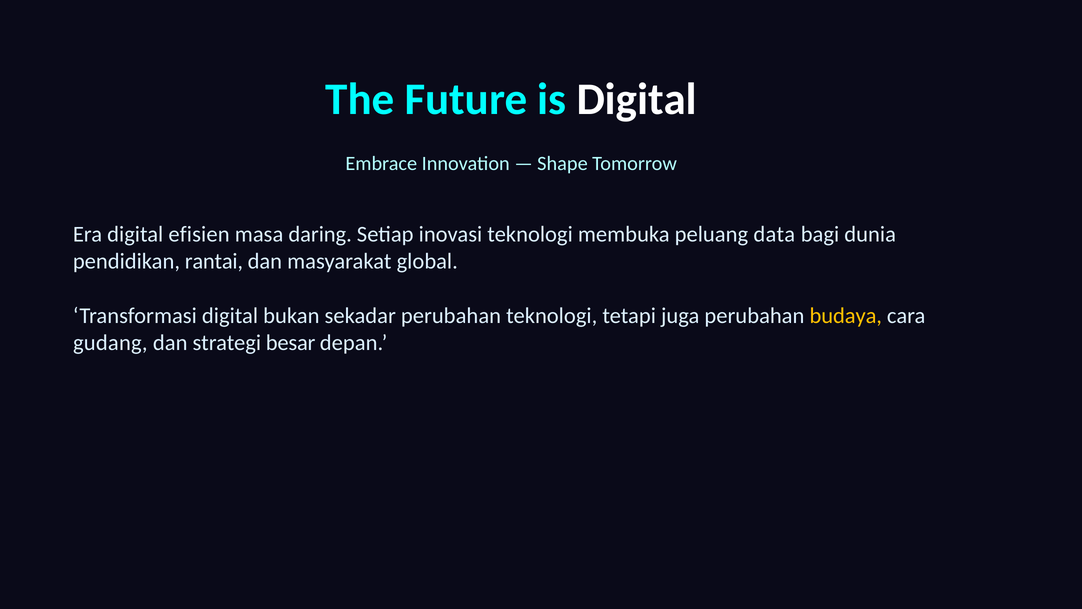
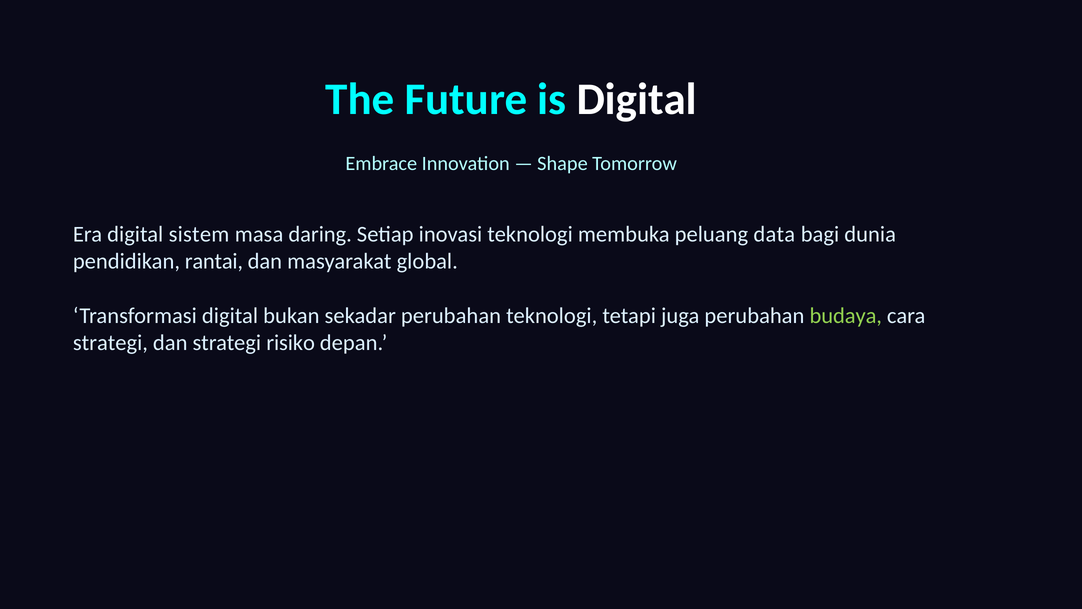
efisien: efisien -> sistem (199, 234)
budaya colour: yellow -> light green (846, 315)
gudang: gudang -> strategi (110, 343)
besar: besar -> risiko (291, 343)
